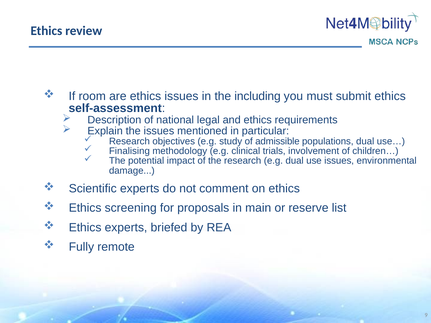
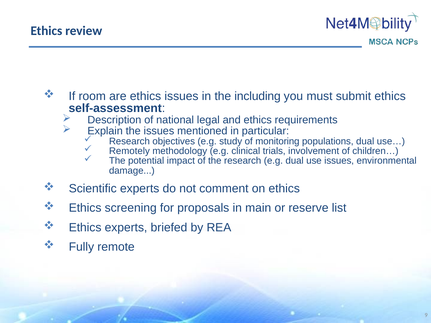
admissible: admissible -> monitoring (277, 141)
Finalising: Finalising -> Remotely (129, 151)
